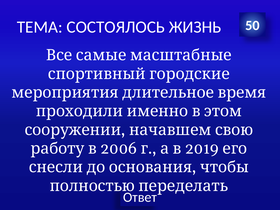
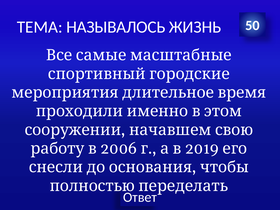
СОСТОЯЛОСЬ: СОСТОЯЛОСЬ -> НАЗЫВАЛОСЬ (116, 27)
